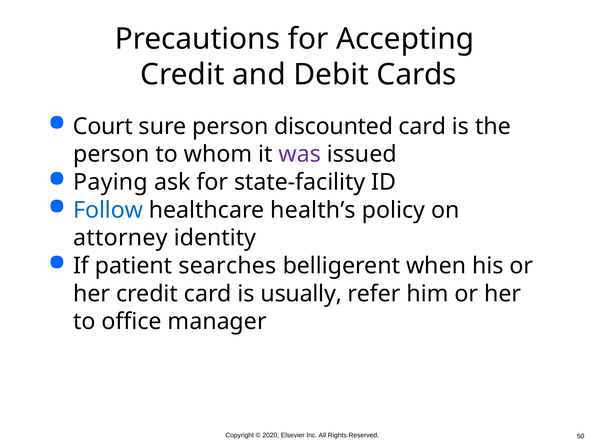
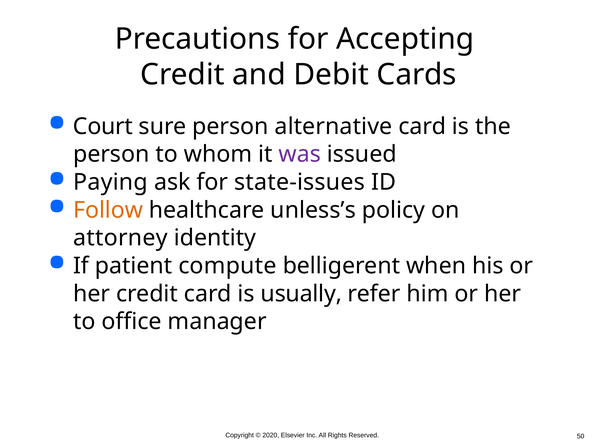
discounted: discounted -> alternative (333, 126)
state-facility: state-facility -> state-issues (300, 182)
Follow colour: blue -> orange (108, 210)
health’s: health’s -> unless’s (313, 210)
searches: searches -> compute (227, 266)
